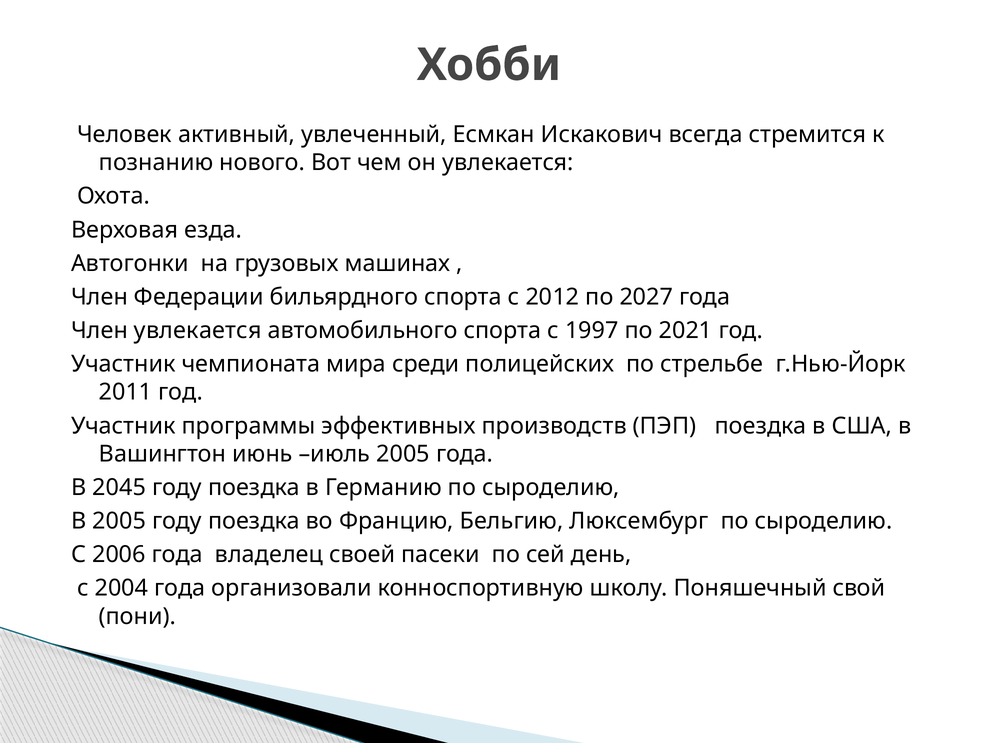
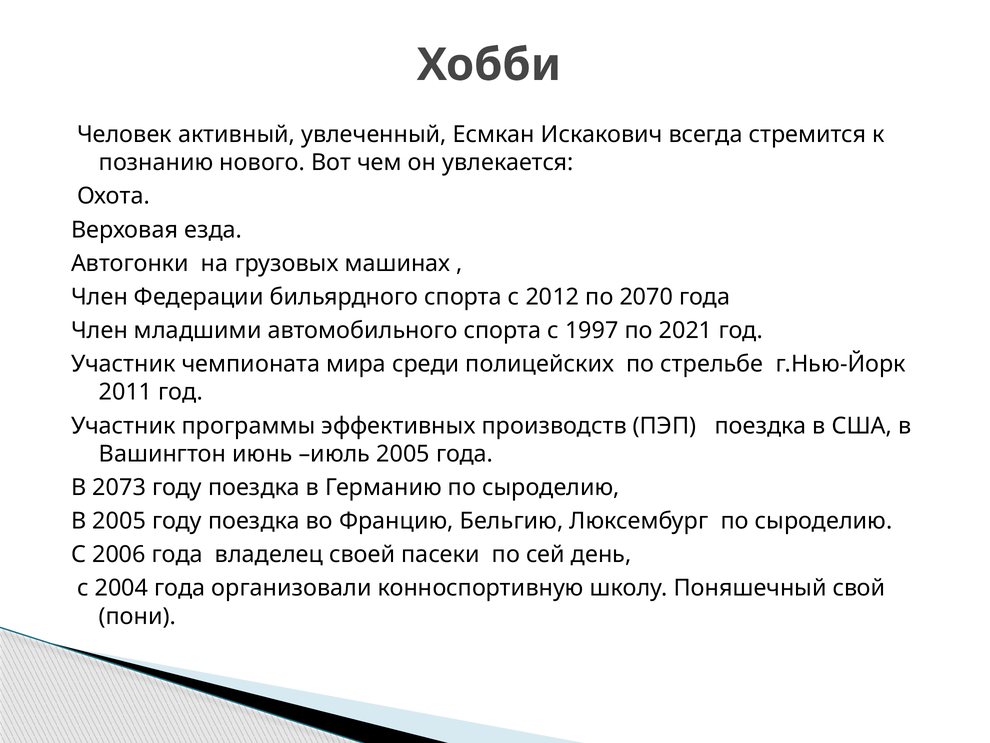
2027: 2027 -> 2070 (646, 297)
Член увлекается: увлекается -> младшими (198, 330)
2045: 2045 -> 2073 (119, 487)
